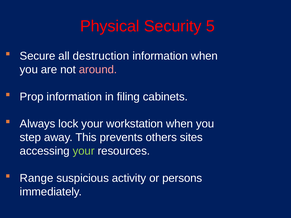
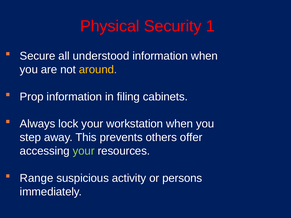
5: 5 -> 1 (210, 26)
destruction: destruction -> understood (101, 56)
around colour: pink -> yellow (98, 70)
sites: sites -> offer (191, 138)
